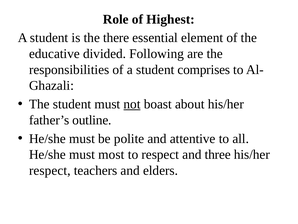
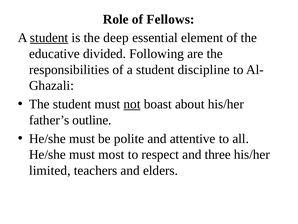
Highest: Highest -> Fellows (171, 19)
student underline: none -> present (49, 38)
there: there -> deep (116, 38)
comprises: comprises -> discipline (204, 69)
respect: respect -> limited (50, 170)
